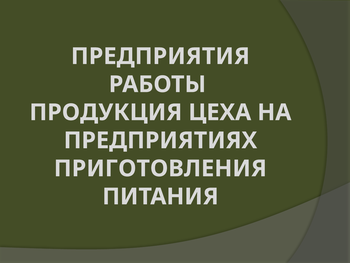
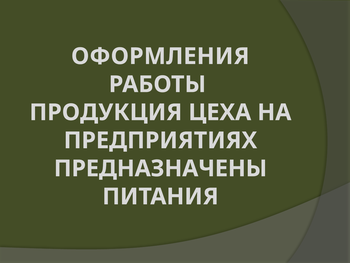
ПРЕДПРИЯТИЯ: ПРЕДПРИЯТИЯ -> ОФОРМЛЕНИЯ (160, 56)
ПРИГОТОВЛЕНИЯ: ПРИГОТОВЛЕНИЯ -> ПРЕДНАЗНАЧЕНЫ (160, 168)
